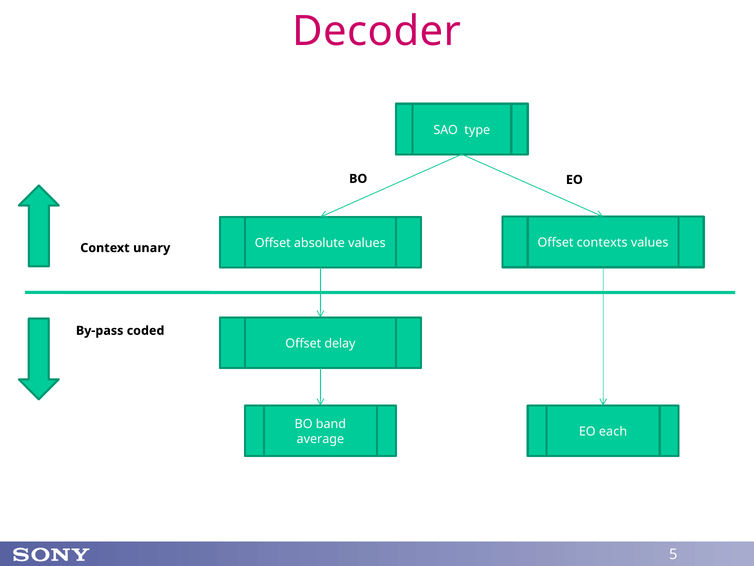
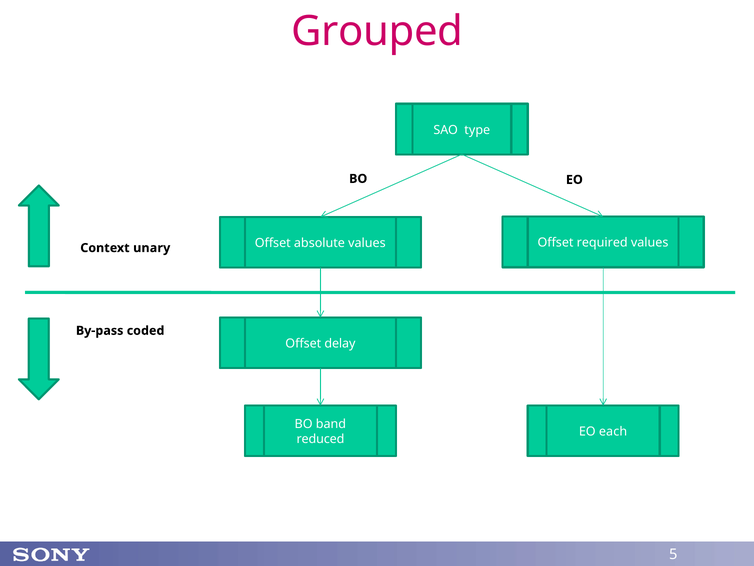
Decoder: Decoder -> Grouped (377, 31)
contexts: contexts -> required (602, 243)
average: average -> reduced (320, 439)
